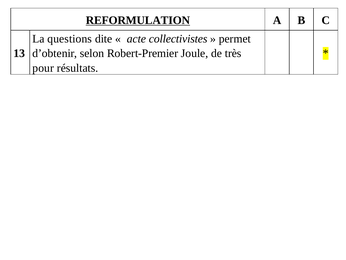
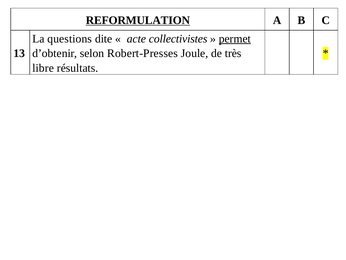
permet underline: none -> present (235, 39)
Robert-Premier: Robert-Premier -> Robert-Presses (143, 53)
pour: pour -> libre (43, 68)
